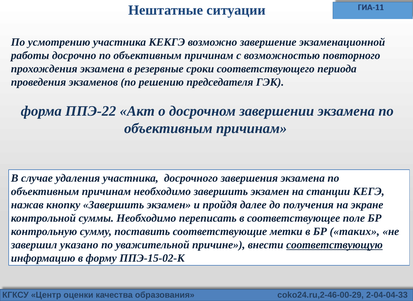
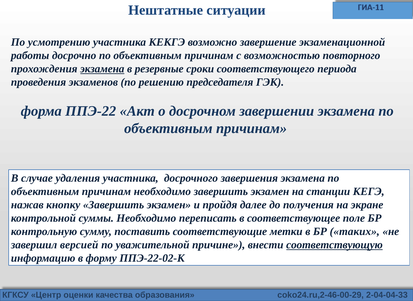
экзамена underline: none -> present (102, 69)
указано: указано -> версией (79, 245)
ППЭ-15-02-К: ППЭ-15-02-К -> ППЭ-22-02-К (152, 258)
